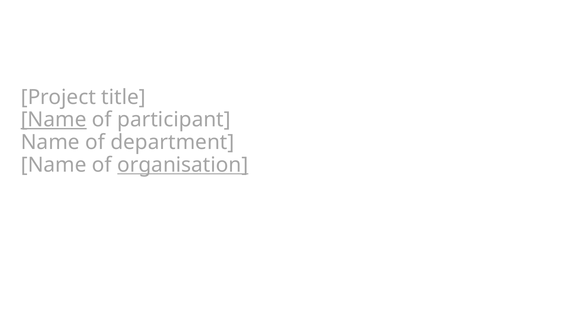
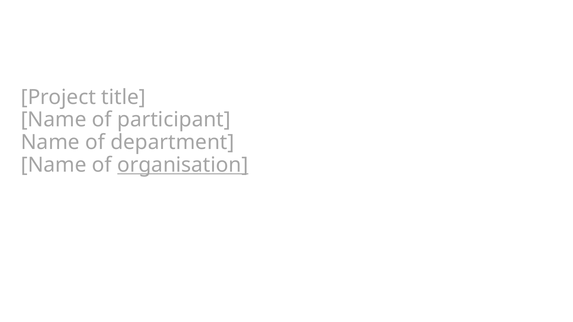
Name underline: present -> none (54, 120)
